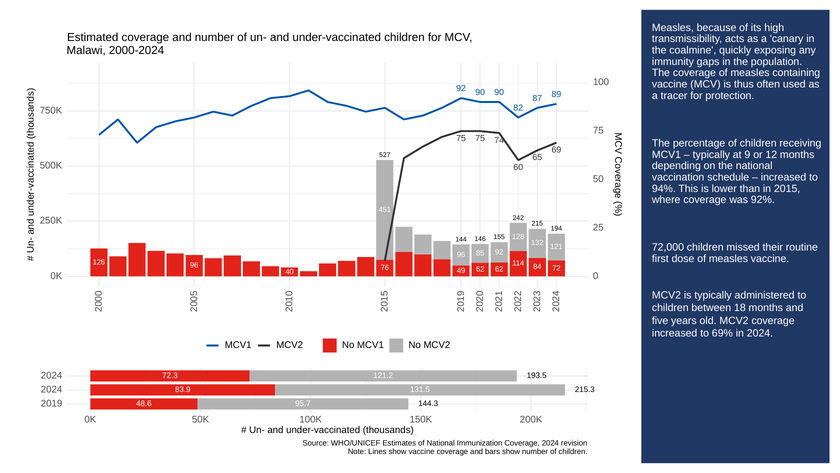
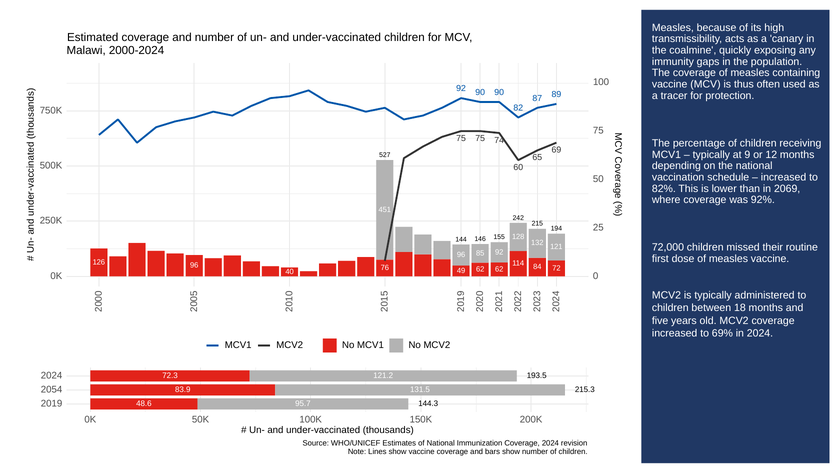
94%: 94% -> 82% (664, 188)
2015: 2015 -> 2069 (787, 188)
2024: 2024 -> 2054 (52, 389)
